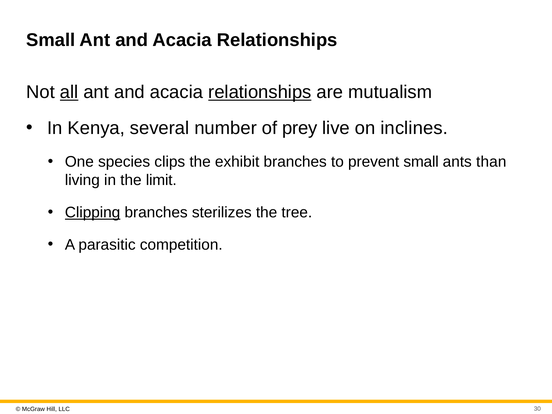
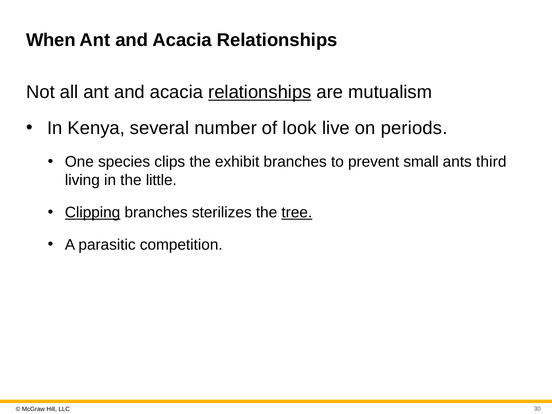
Small: Small -> When (51, 40)
all underline: present -> none (69, 92)
prey: prey -> look (300, 128)
inclines: inclines -> periods (414, 128)
than: than -> third (491, 162)
limit: limit -> little (161, 180)
tree underline: none -> present (297, 212)
